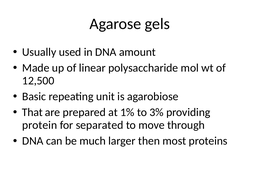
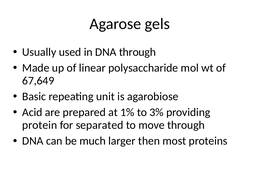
DNA amount: amount -> through (137, 52)
12,500: 12,500 -> 67,649 (38, 81)
That: That -> Acid (32, 112)
